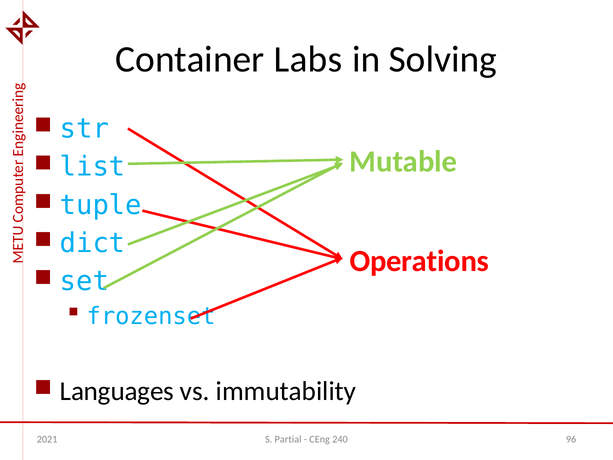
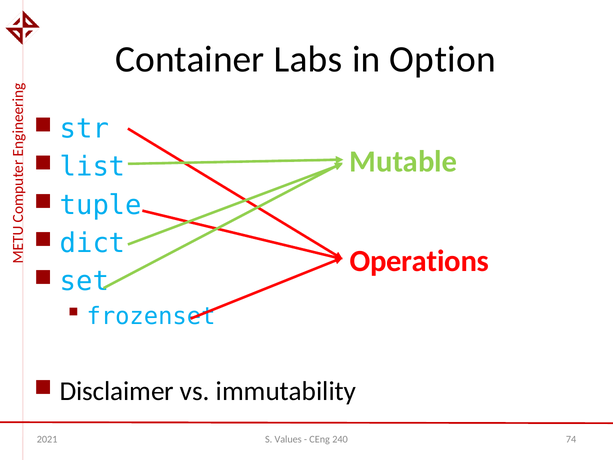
Solving: Solving -> Option (443, 59)
Languages: Languages -> Disclaimer (117, 391)
Partial: Partial -> Values (288, 439)
96: 96 -> 74 (571, 439)
